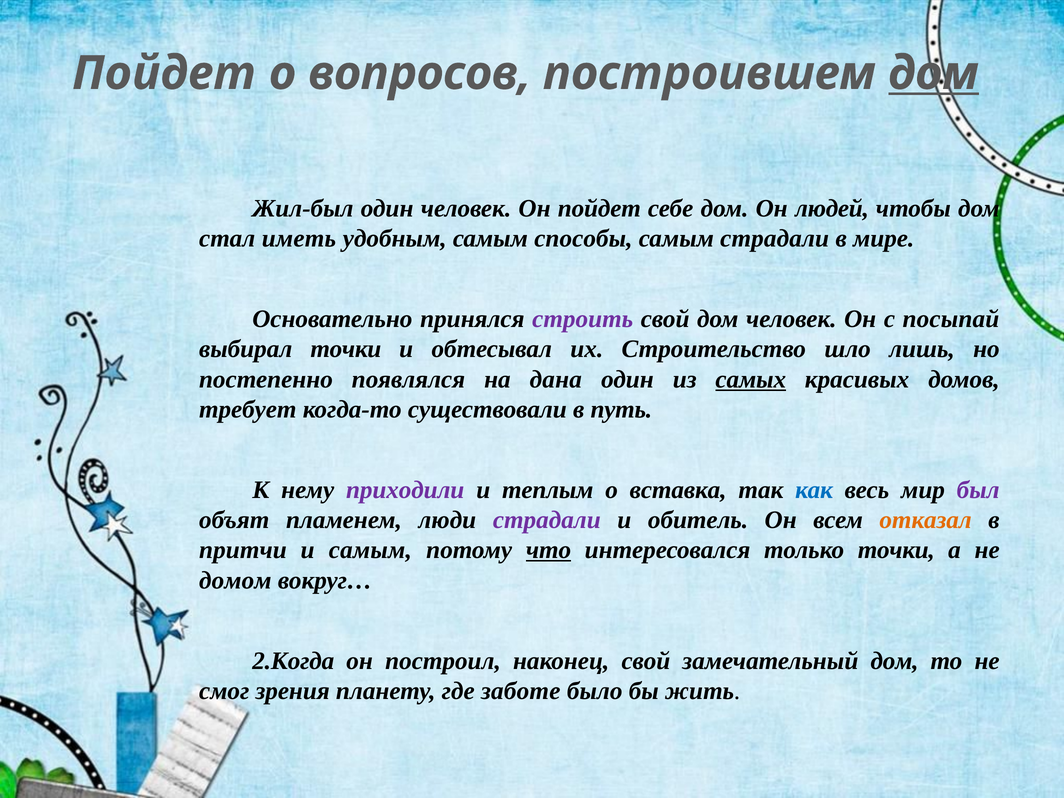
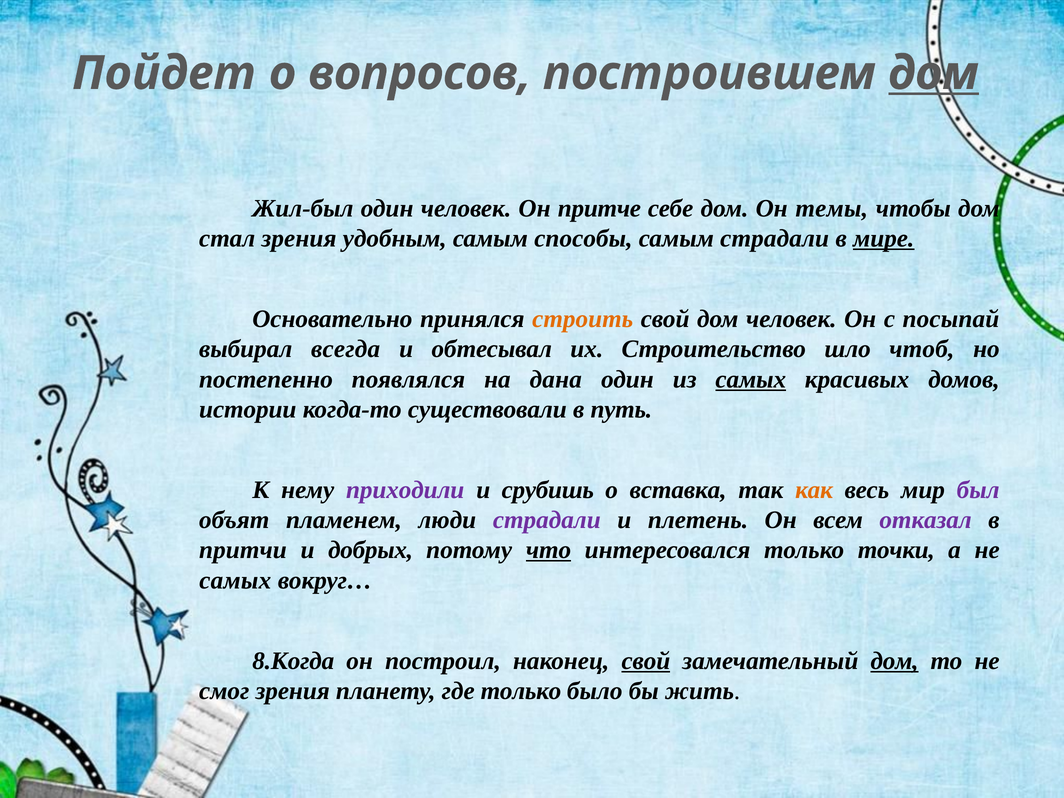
Он пойдет: пойдет -> притче (599, 208)
людей: людей -> темы (832, 208)
стал иметь: иметь -> зрения (299, 239)
мире underline: none -> present (884, 239)
строить colour: purple -> orange (583, 319)
выбирал точки: точки -> всегда (346, 349)
лишь: лишь -> чтоб (922, 349)
требует: требует -> истории (248, 409)
теплым: теплым -> срубишь (548, 490)
как colour: blue -> orange (814, 490)
обитель: обитель -> плетень (698, 520)
отказал colour: orange -> purple (926, 520)
и самым: самым -> добрых (371, 550)
домом: домом -> самых (235, 580)
2.Когда: 2.Когда -> 8.Когда (293, 661)
свой underline: none -> present (646, 661)
дом underline: none -> present (894, 661)
где заботе: заботе -> только (521, 691)
